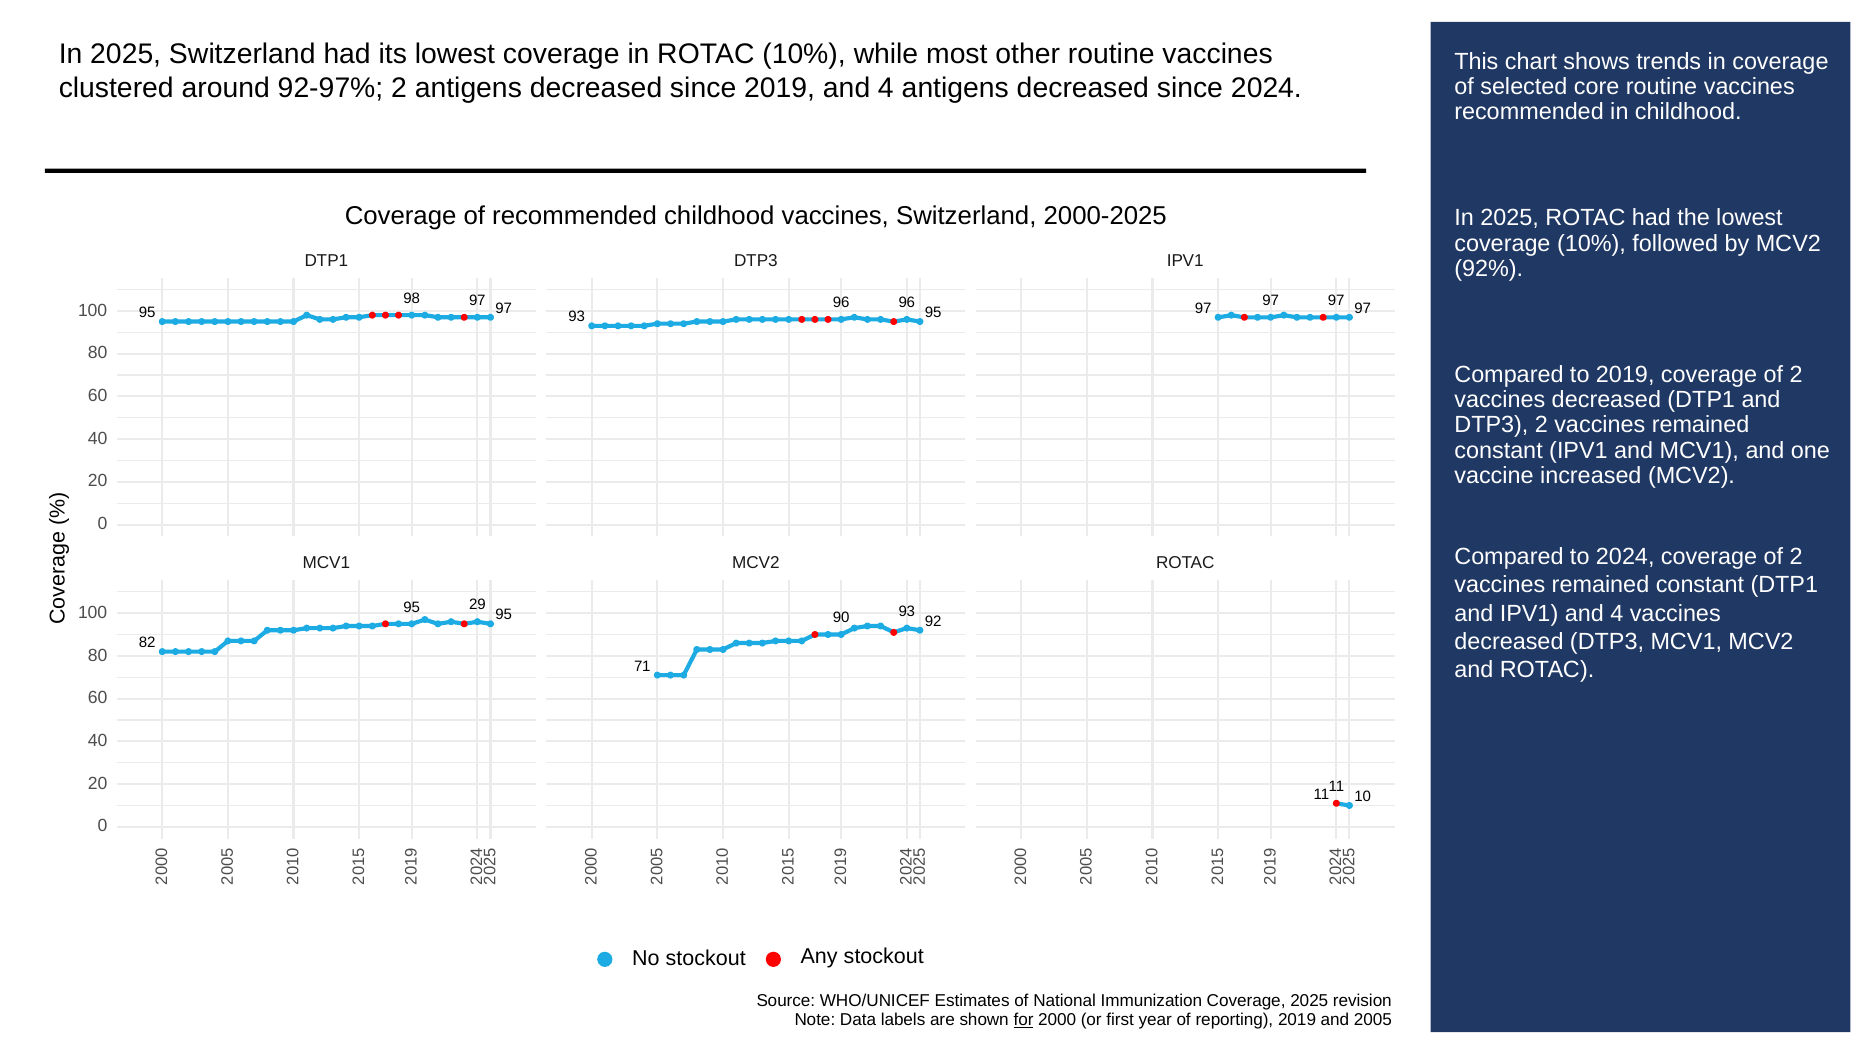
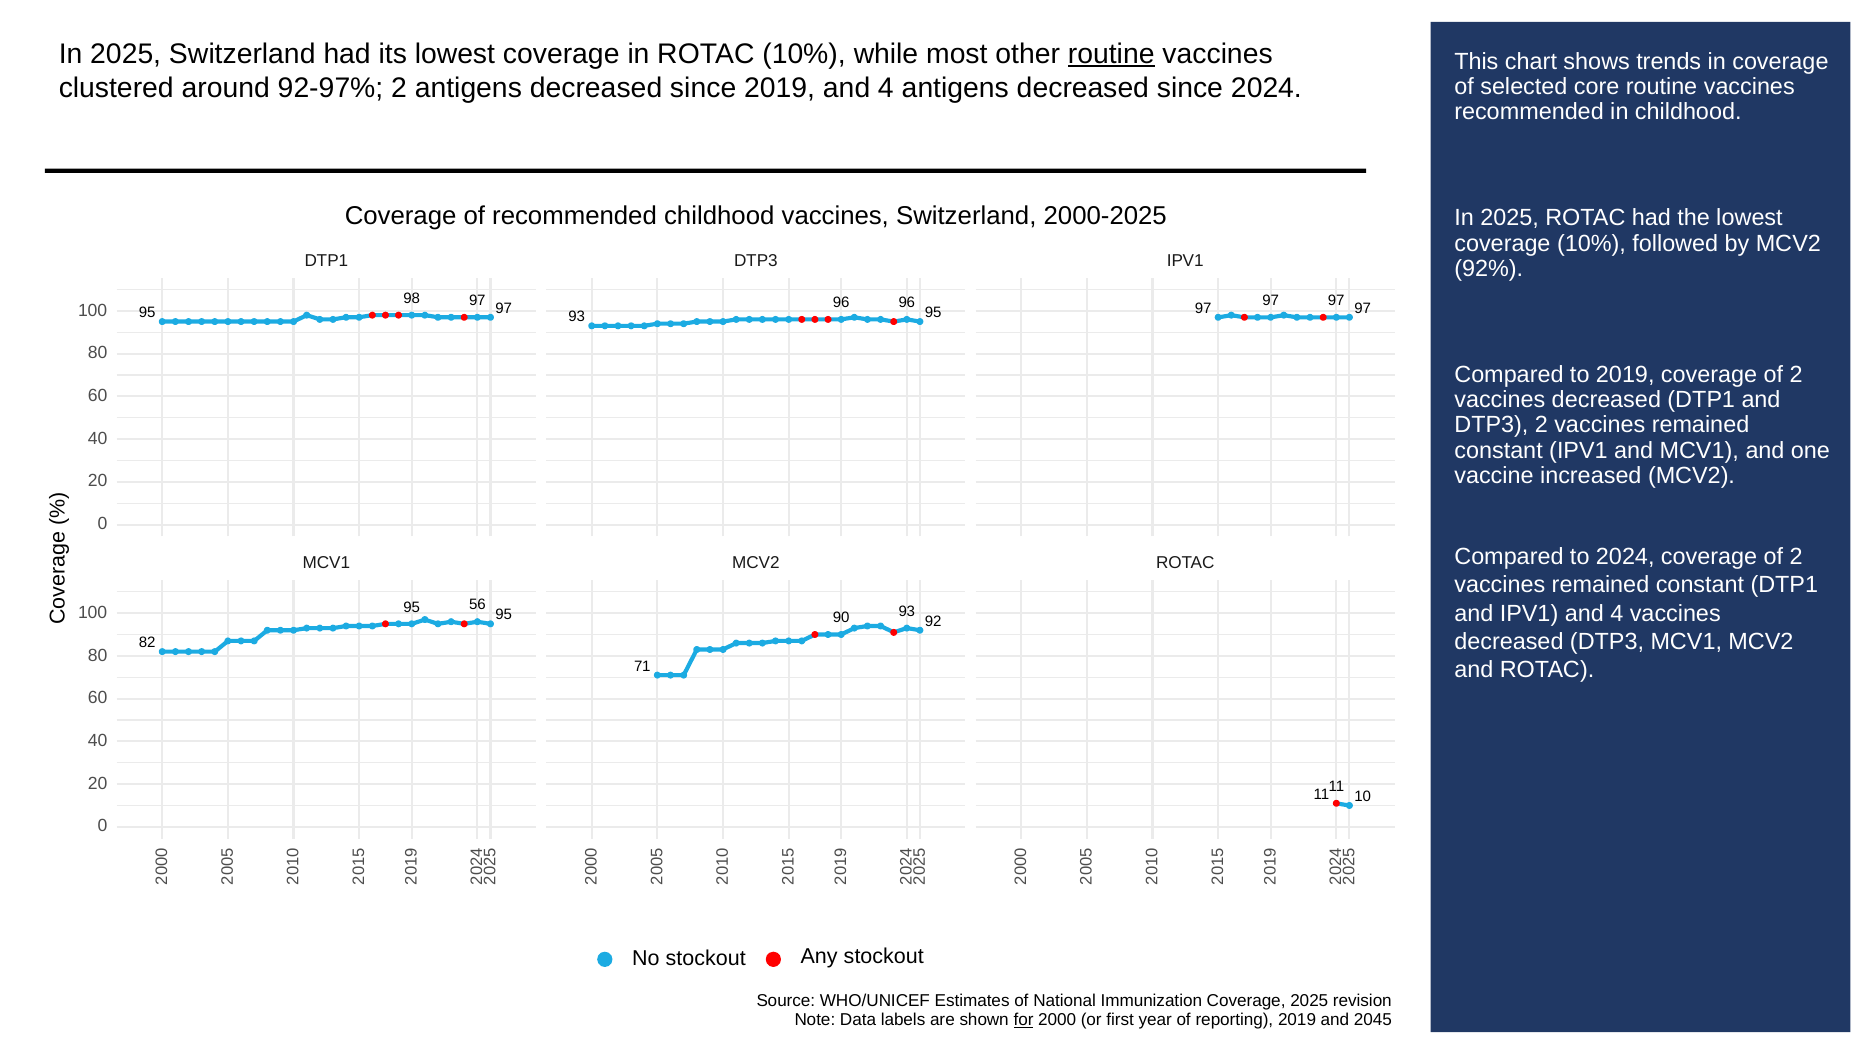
routine underline: none -> present (1111, 54)
29: 29 -> 56 (477, 605)
2005: 2005 -> 2045 (1373, 1020)
